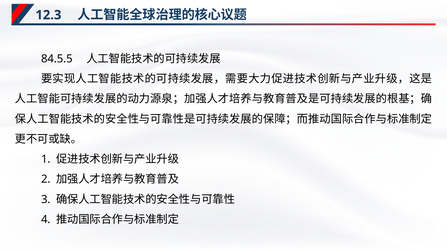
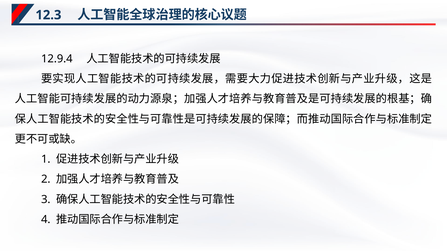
84.5.5: 84.5.5 -> 12.9.4 (57, 59)
